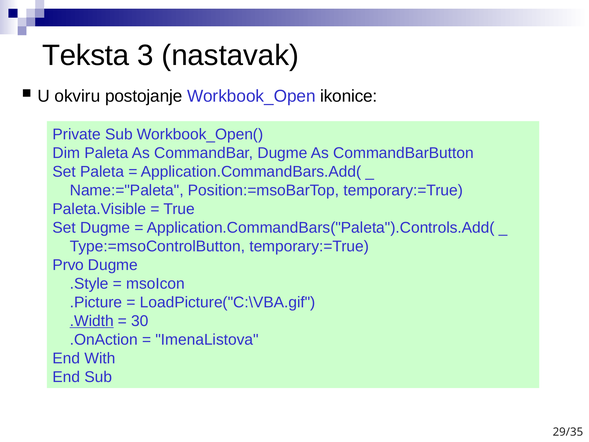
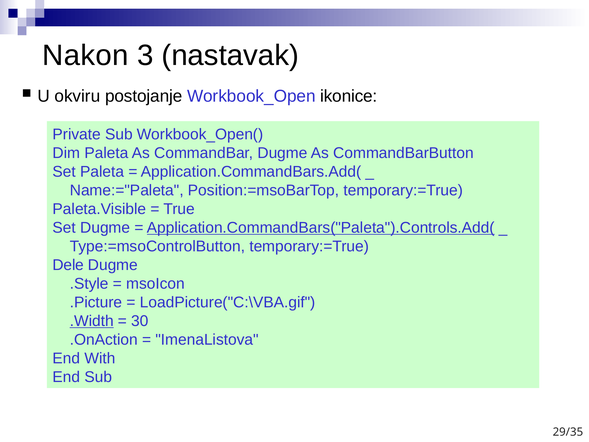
Teksta: Teksta -> Nakon (85, 55)
Application.CommandBars("Paleta").Controls.Add( underline: none -> present (321, 228)
Prvo: Prvo -> Dele (68, 265)
